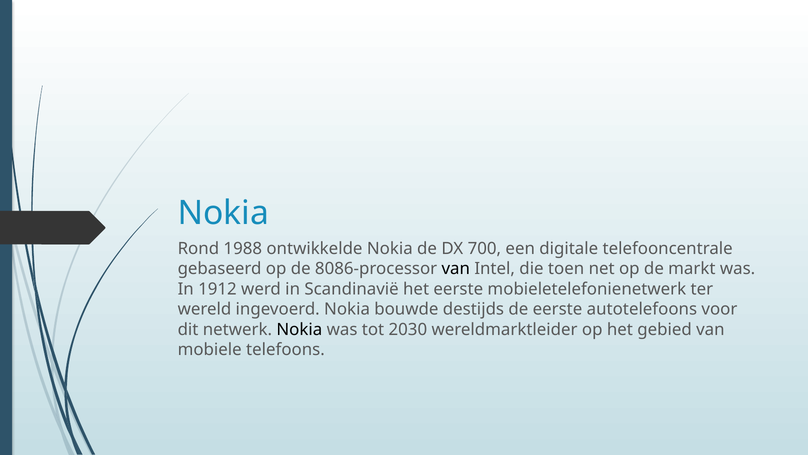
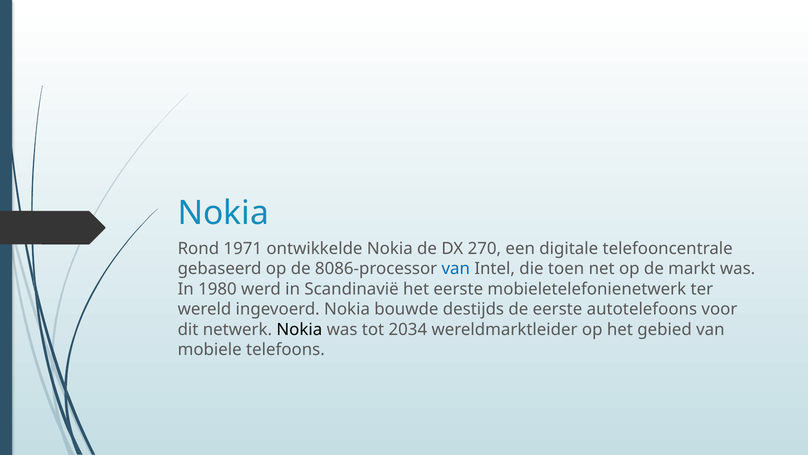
1988: 1988 -> 1971 (243, 248)
700: 700 -> 270 (484, 248)
van colour: black -> blue (456, 269)
1912: 1912 -> 1980 (217, 289)
2030: 2030 -> 2034 (408, 329)
